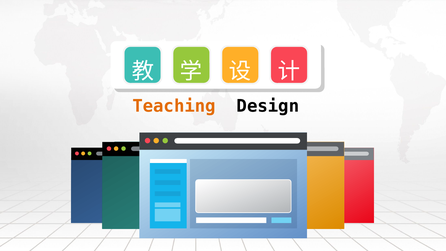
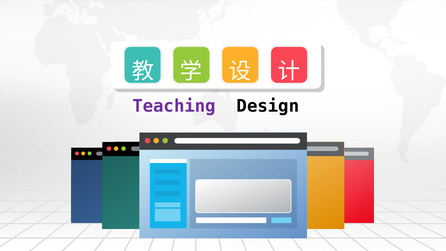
Teaching colour: orange -> purple (174, 106)
